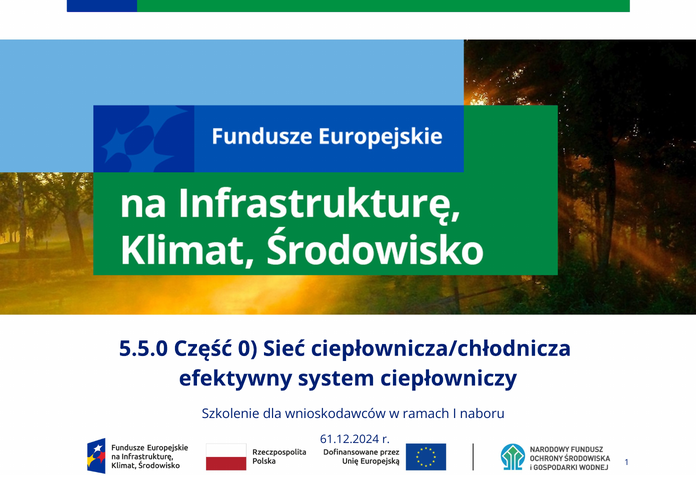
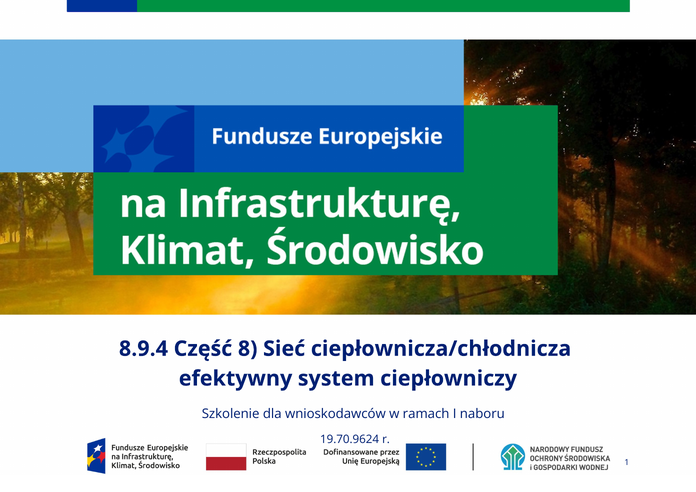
5.5.0: 5.5.0 -> 8.9.4 (143, 349)
0: 0 -> 8 (248, 349)
61.12.2024: 61.12.2024 -> 19.70.9624 (350, 439)
